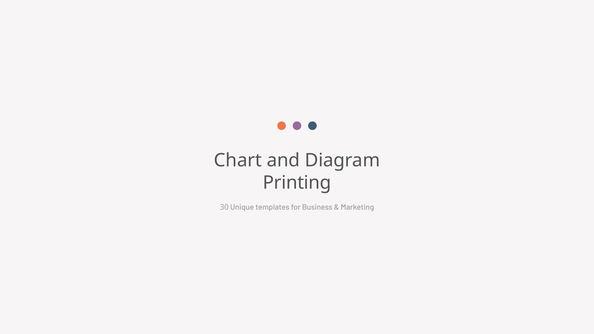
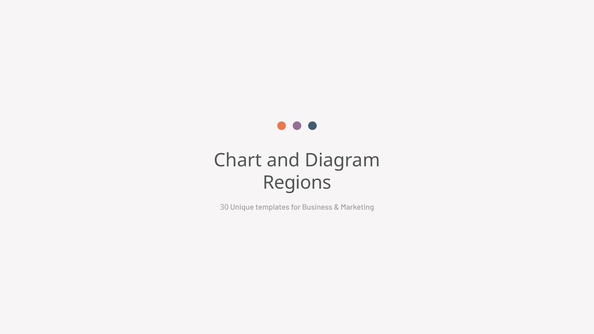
Printing: Printing -> Regions (297, 183)
